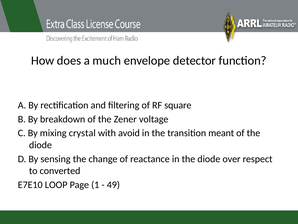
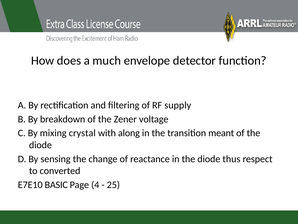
square: square -> supply (178, 105)
avoid: avoid -> along (129, 133)
over: over -> thus (231, 159)
LOOP: LOOP -> BASIC (56, 184)
1: 1 -> 4 (95, 184)
49: 49 -> 25 (113, 184)
